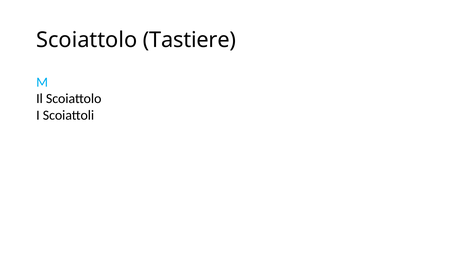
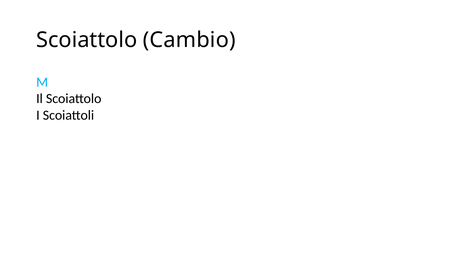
Tastiere: Tastiere -> Cambio (189, 40)
